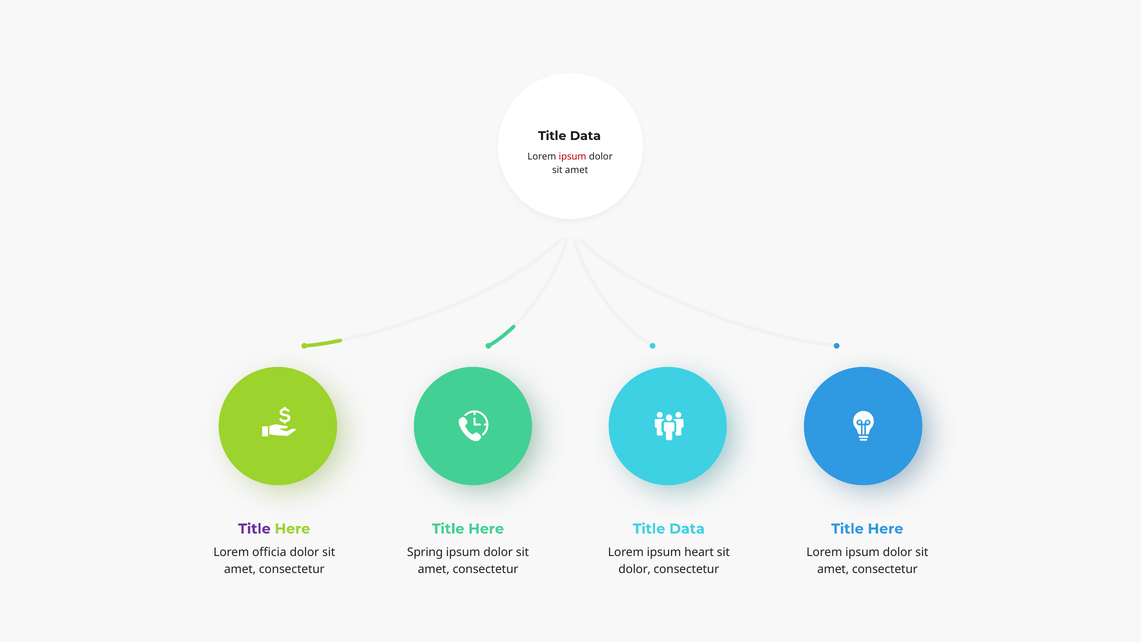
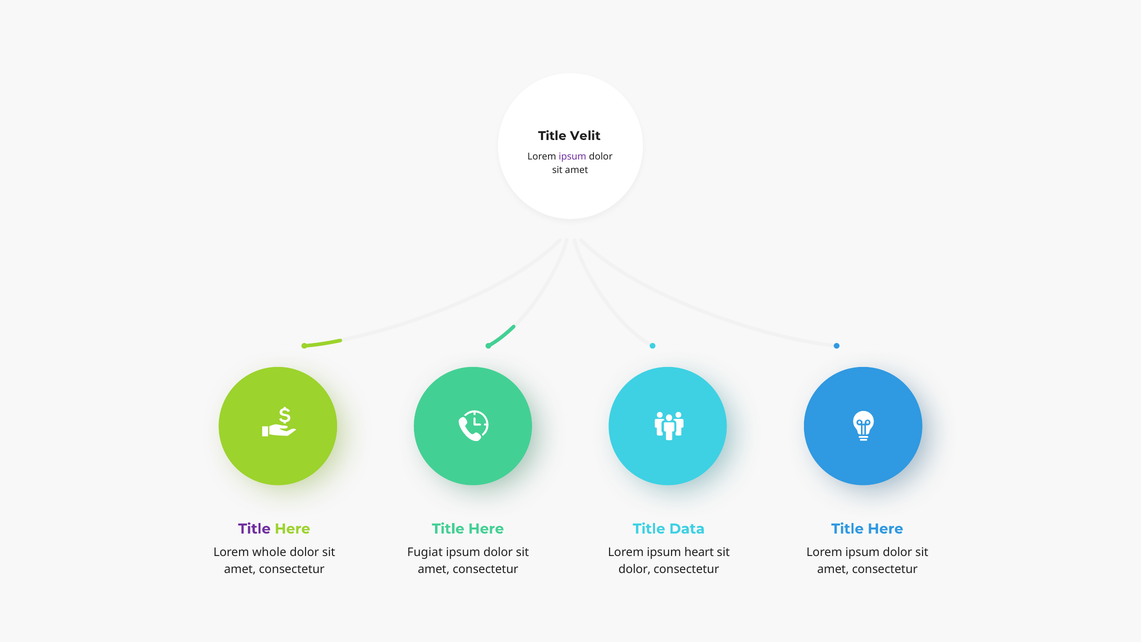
Data: Data -> Velit (585, 136)
ipsum colour: red -> purple (573, 156)
officia: officia -> whole (269, 552)
Spring: Spring -> Fugiat (425, 552)
